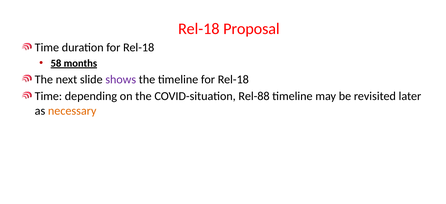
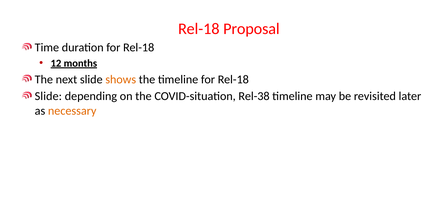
58: 58 -> 12 (56, 63)
shows colour: purple -> orange (121, 79)
Time: Time -> Slide (48, 96)
Rel-88: Rel-88 -> Rel-38 (254, 96)
